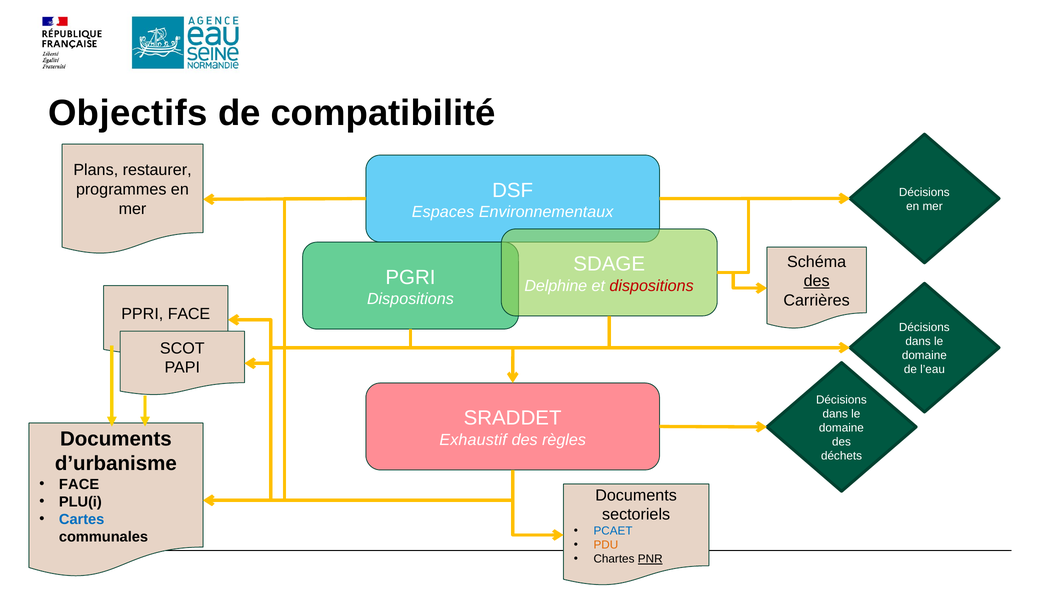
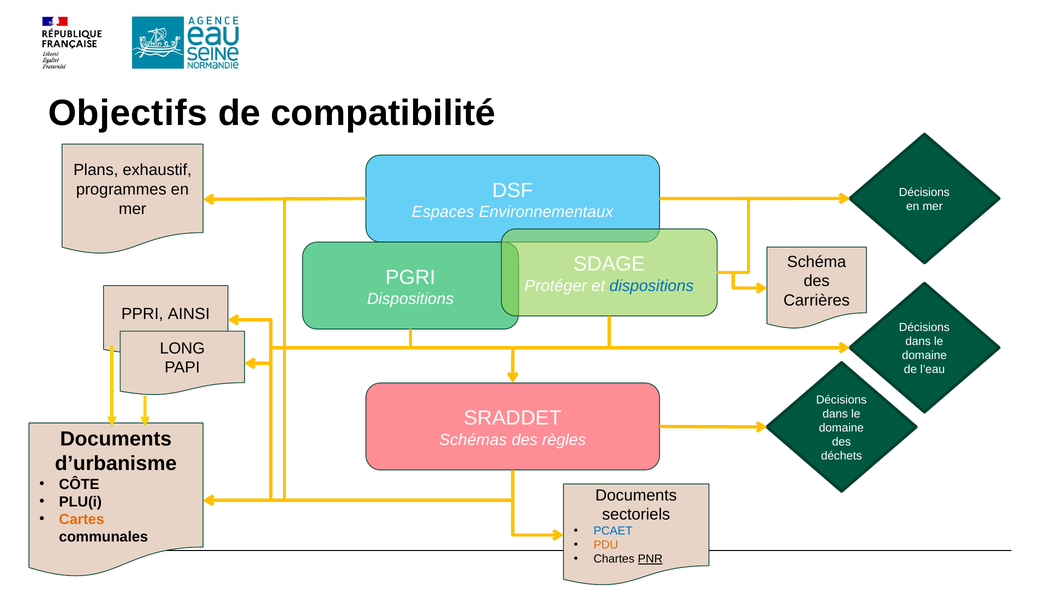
restaurer: restaurer -> exhaustif (157, 170)
des underline: present -> none (817, 281)
Delphine: Delphine -> Protéger (556, 286)
dispositions colour: red -> blue (652, 286)
PPRI FACE: FACE -> AINSI (189, 314)
SCOT: SCOT -> LONG (182, 349)
Exhaustif: Exhaustif -> Schémas (473, 440)
FACE: FACE -> CÔTE (79, 485)
Cartes colour: blue -> orange (82, 520)
